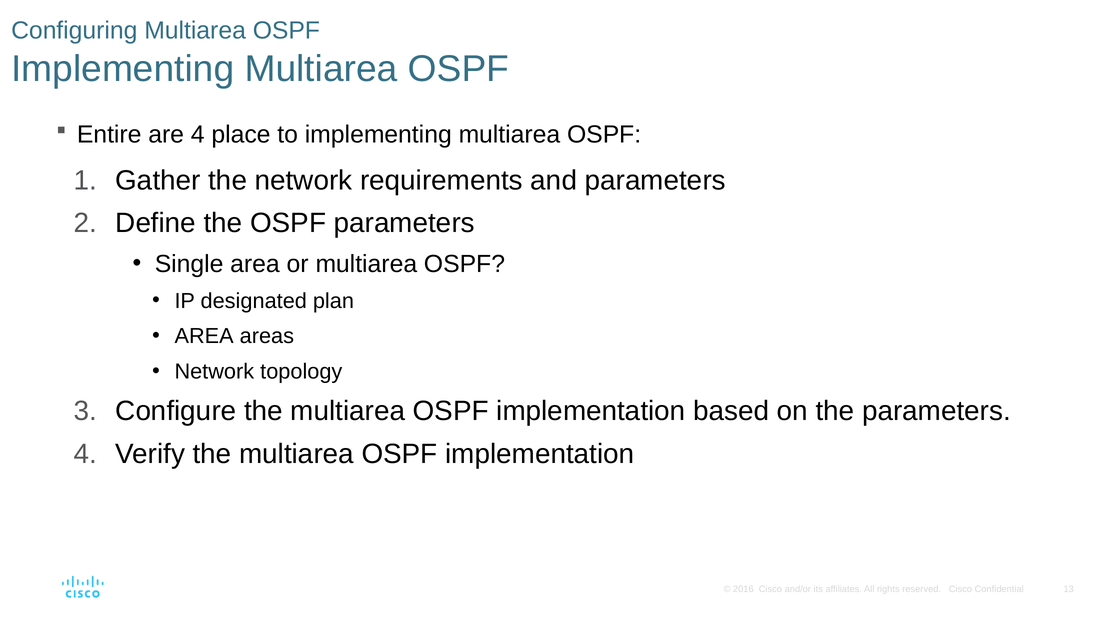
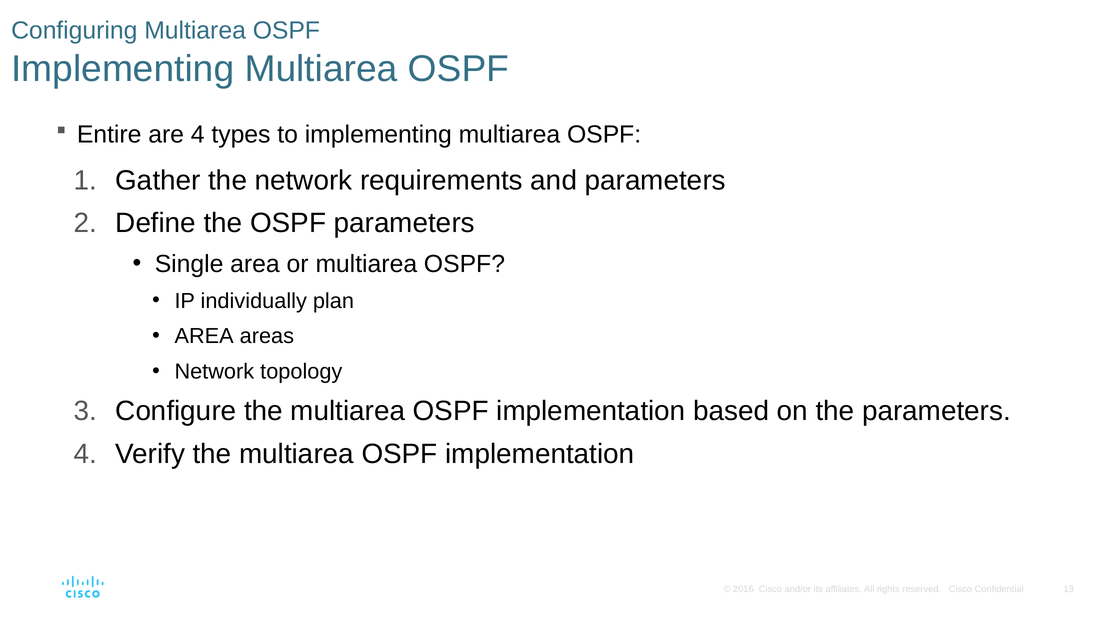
place: place -> types (241, 135)
designated: designated -> individually (254, 301)
